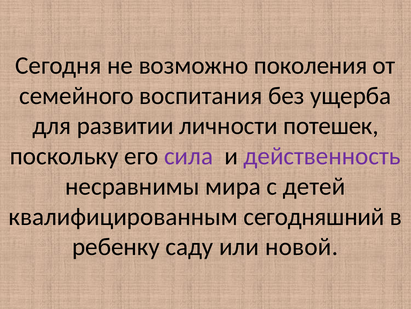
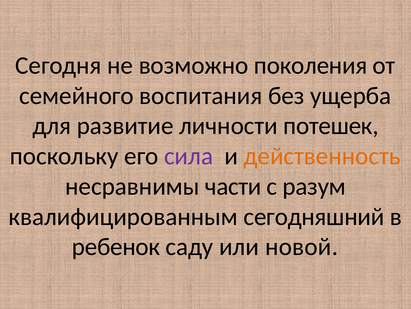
развитии: развитии -> развитие (125, 126)
действенность colour: purple -> orange (322, 156)
мира: мира -> части (233, 186)
детей: детей -> разум (314, 186)
ребенку: ребенку -> ребенок (116, 246)
